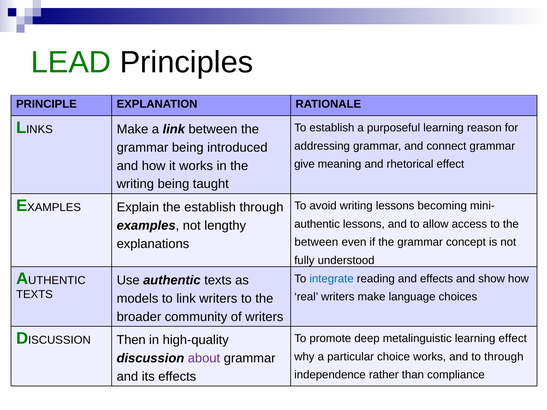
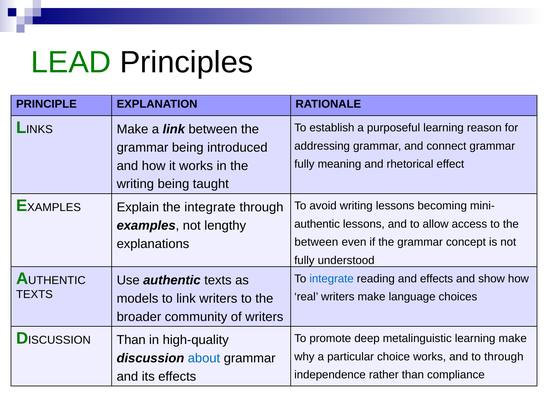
give: give -> fully (304, 164)
the establish: establish -> integrate (210, 207)
Then: Then -> Than (131, 340)
learning effect: effect -> make (513, 339)
about colour: purple -> blue (204, 358)
